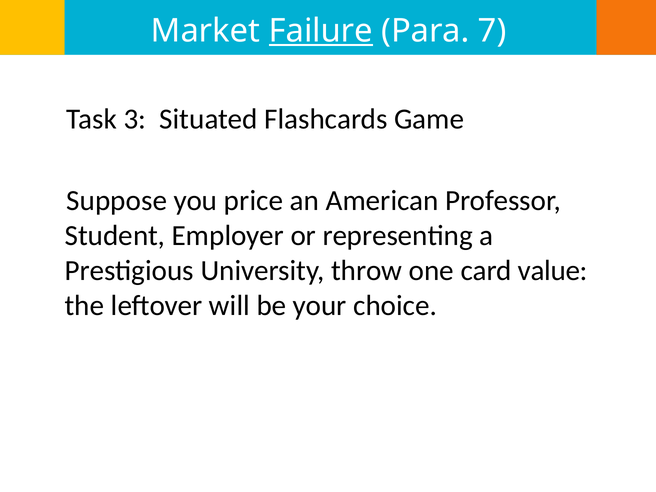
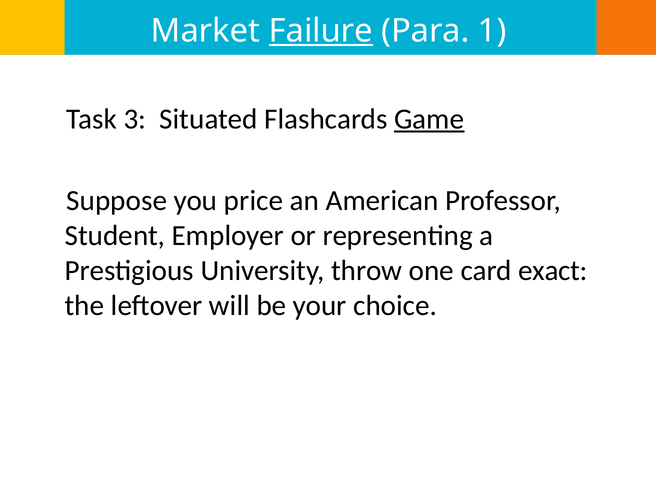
7: 7 -> 1 (492, 31)
Game underline: none -> present (429, 119)
value: value -> exact (553, 271)
